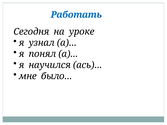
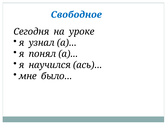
Работать: Работать -> Свободное (76, 15)
